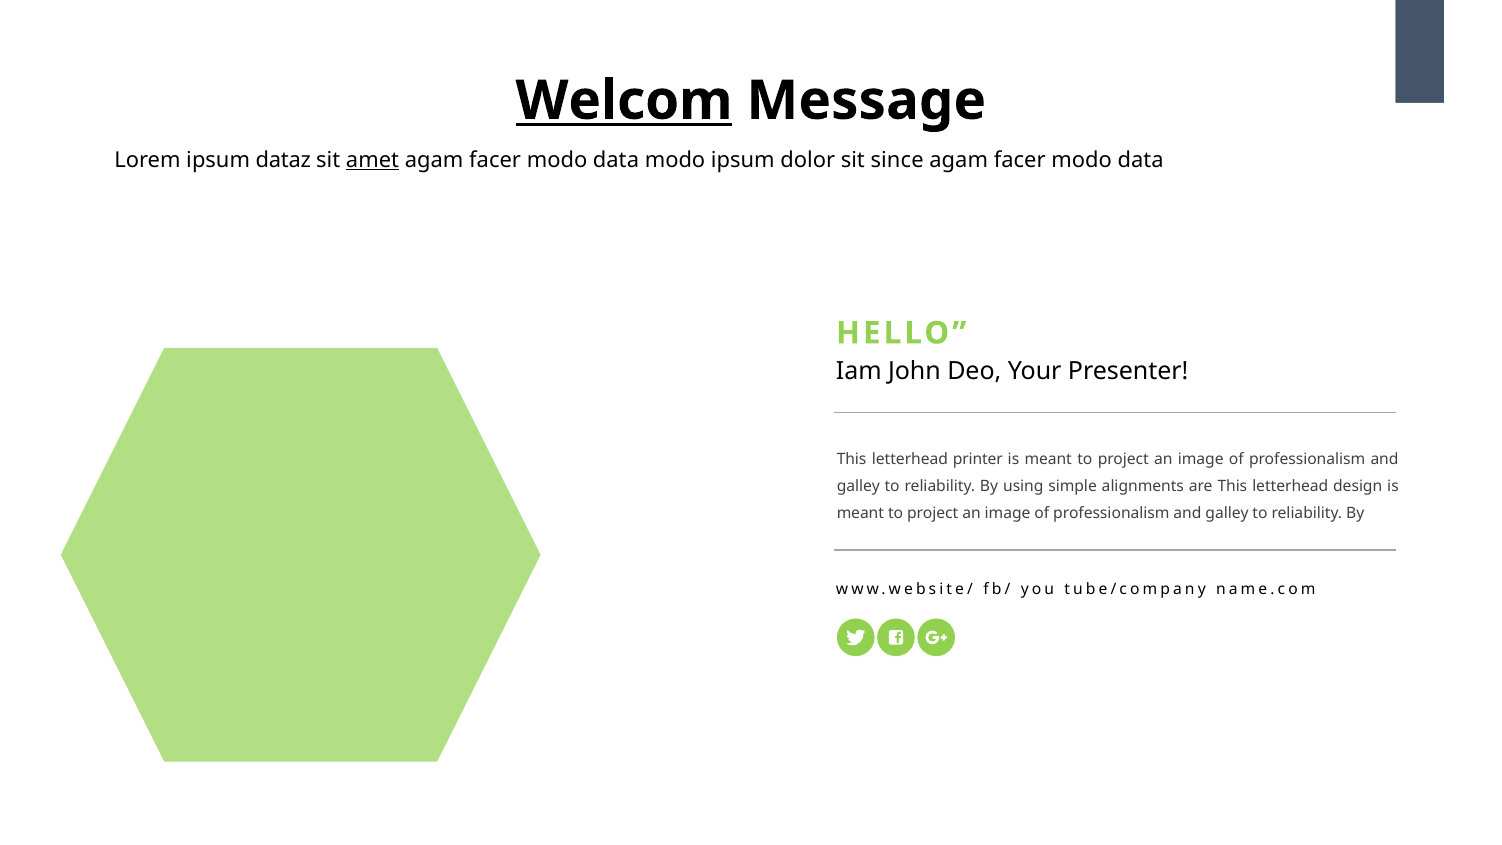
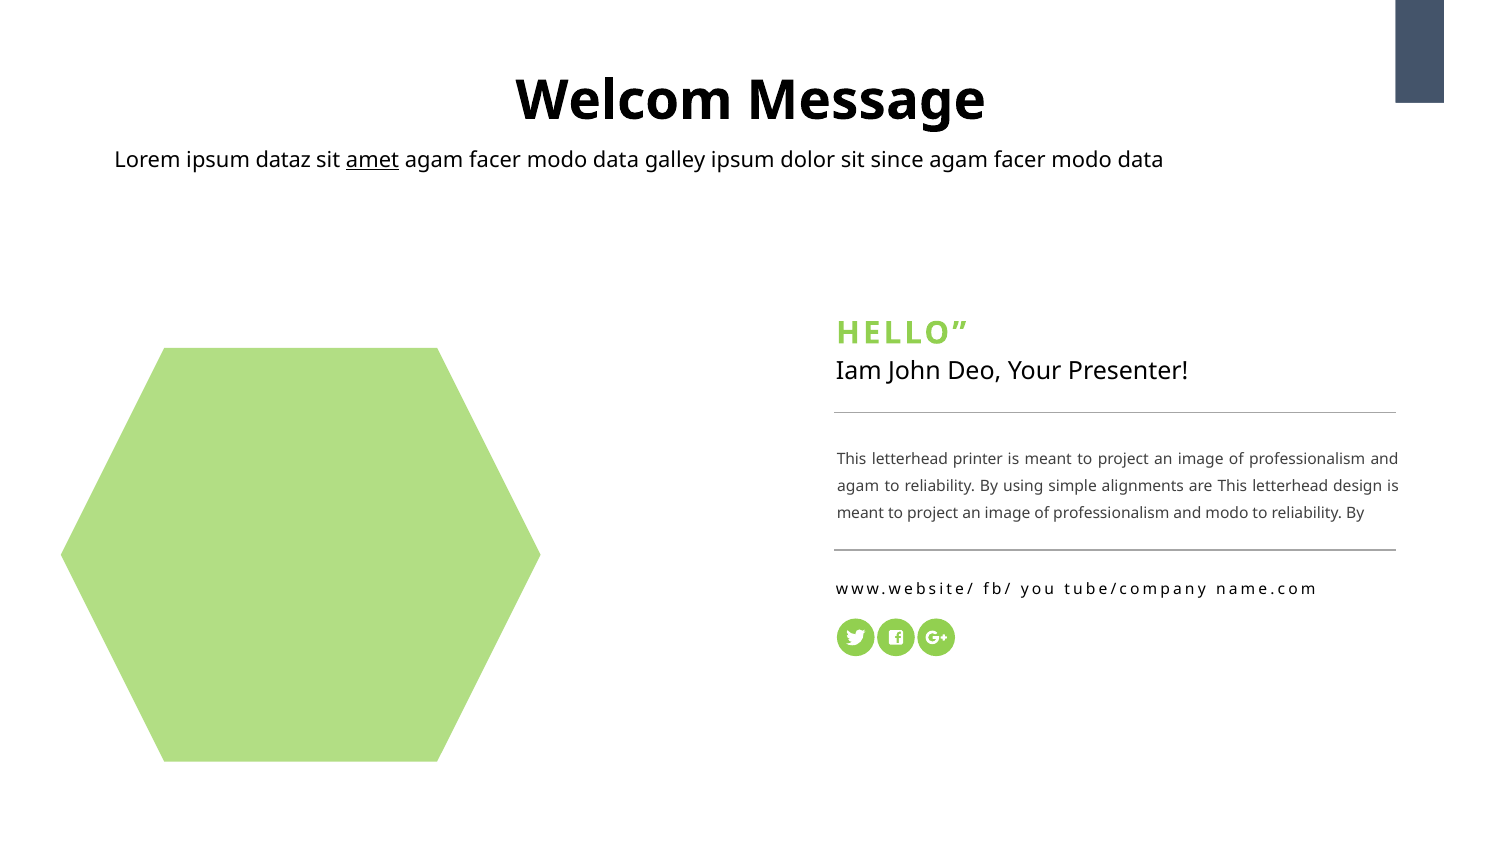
Welcom underline: present -> none (624, 101)
data modo: modo -> galley (675, 160)
galley: galley -> agam (858, 486)
galley: galley -> modo (1227, 513)
